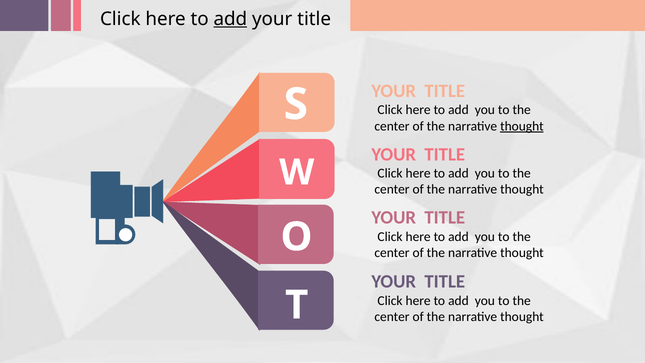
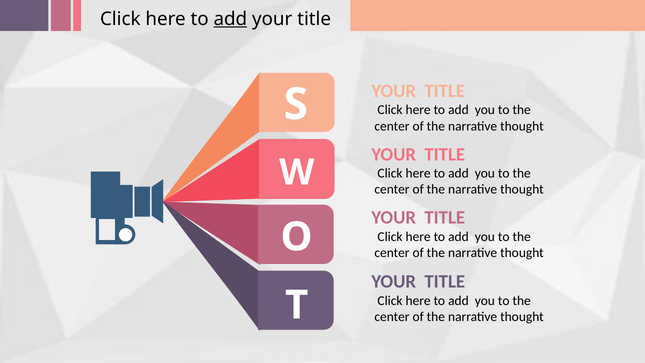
thought underline: present -> none (522, 126)
